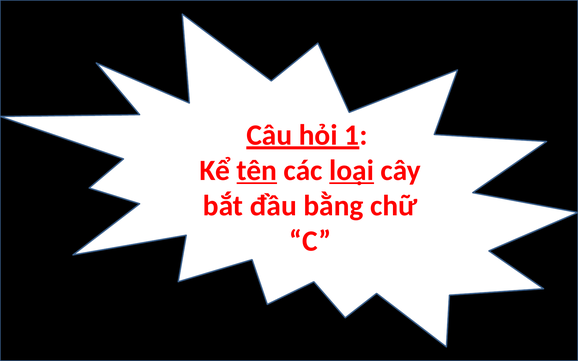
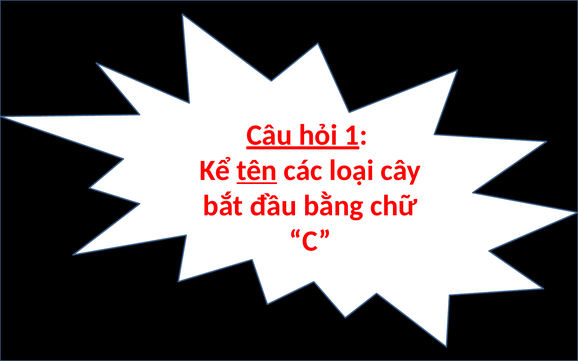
loại underline: present -> none (352, 171)
